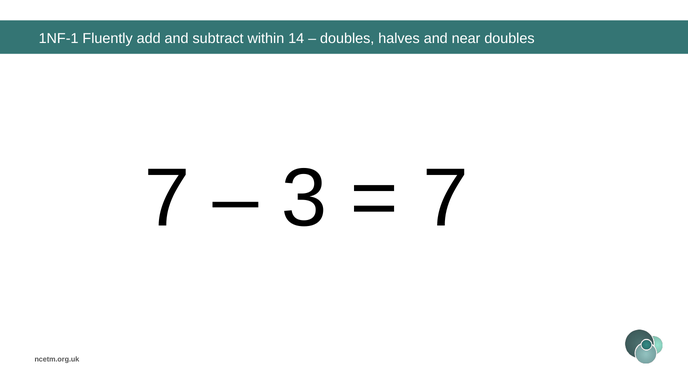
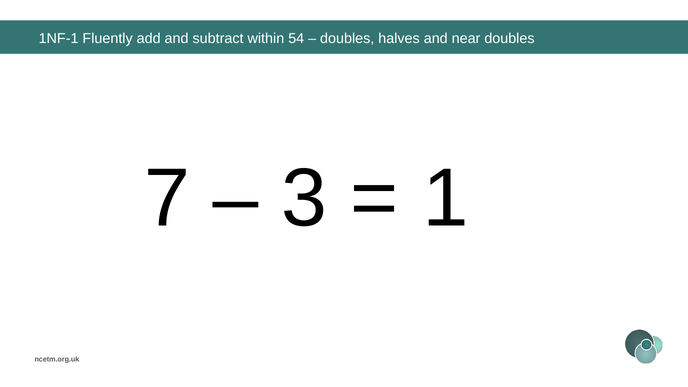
14: 14 -> 54 (296, 38)
7: 7 -> 1 (446, 199)
